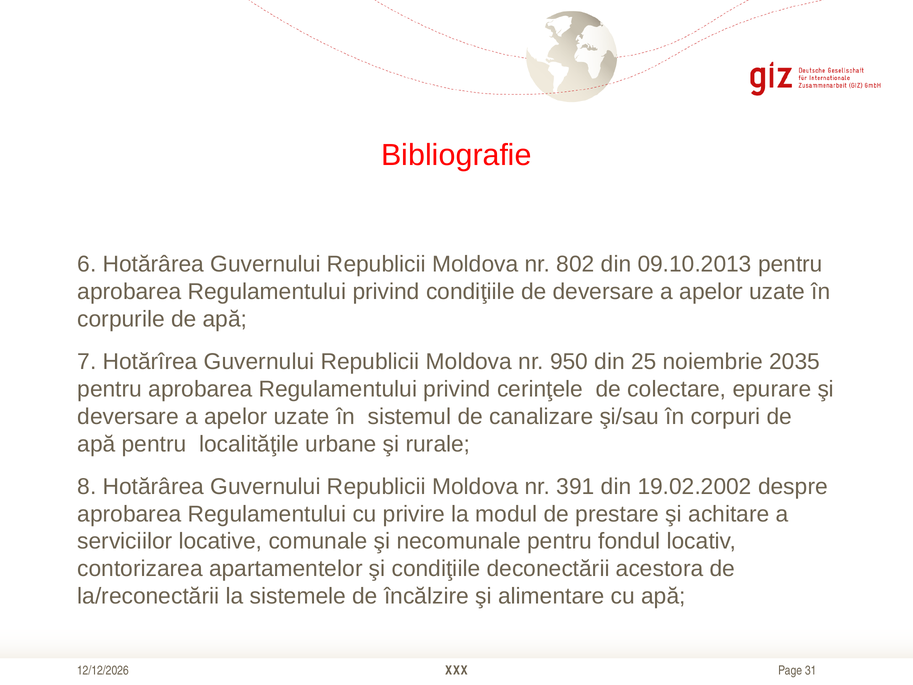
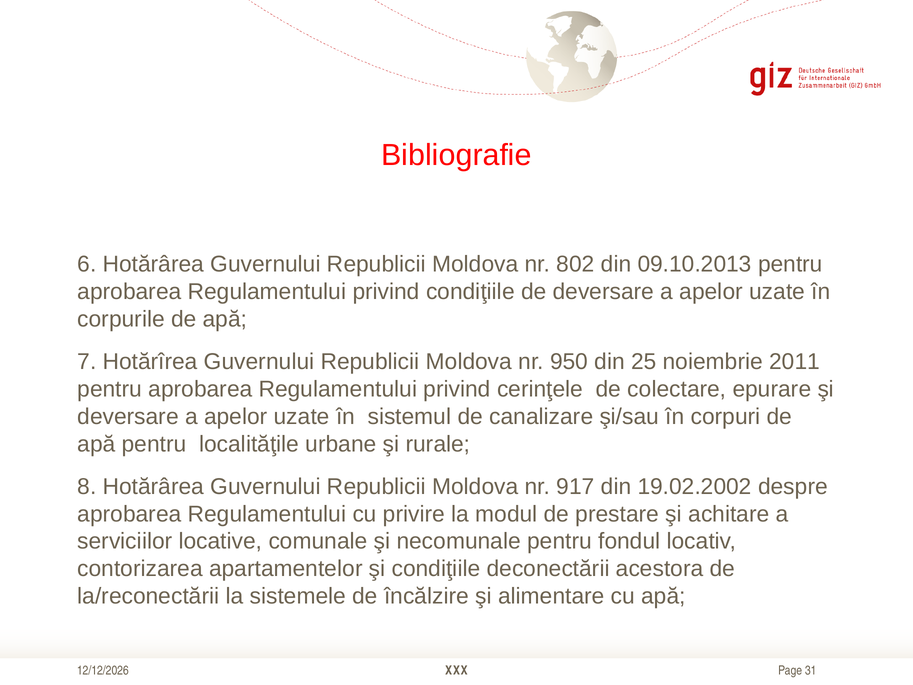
2035: 2035 -> 2011 (795, 362)
391: 391 -> 917 (575, 486)
